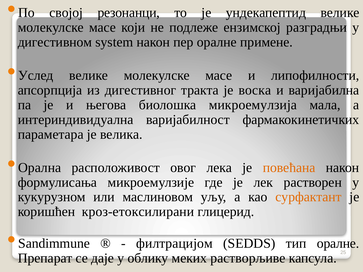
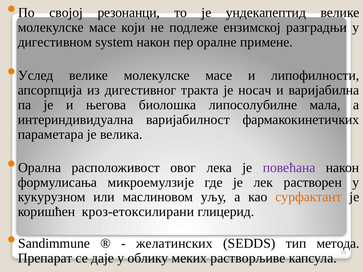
воска: воска -> носач (255, 90)
микроемулзија: микроемулзија -> липосолубилне (253, 105)
повећана colour: orange -> purple (289, 168)
филтрацијом: филтрацијом -> желатинских (174, 244)
тип оралне: оралне -> метода (338, 244)
